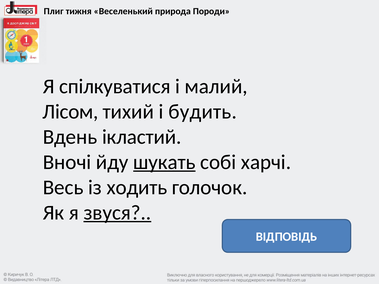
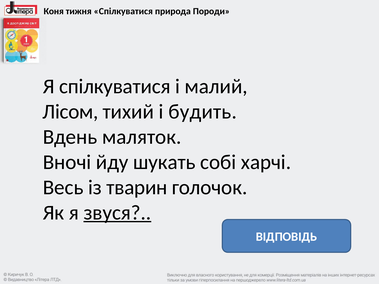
Плиг: Плиг -> Коня (54, 11)
тижня Веселенький: Веселенький -> Спілкуватися (123, 11)
ікластий: ікластий -> маляток (142, 137)
шукать underline: present -> none (164, 162)
ходить: ходить -> тварин (137, 187)
